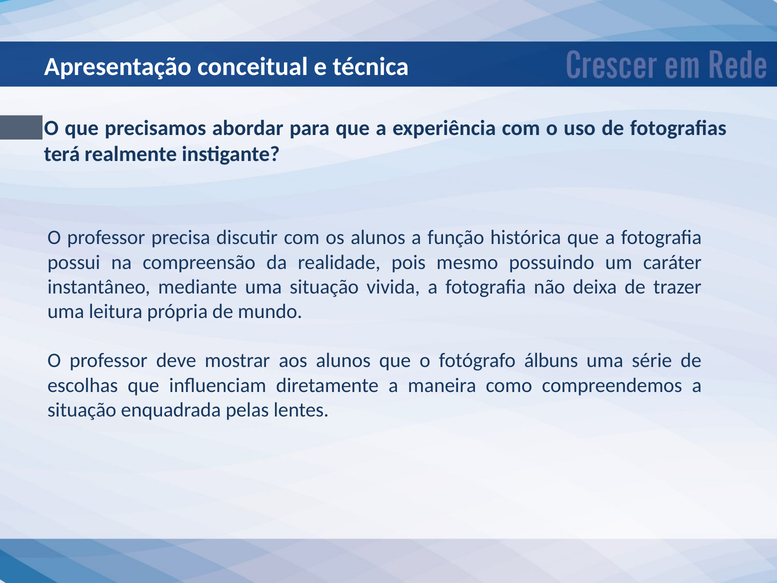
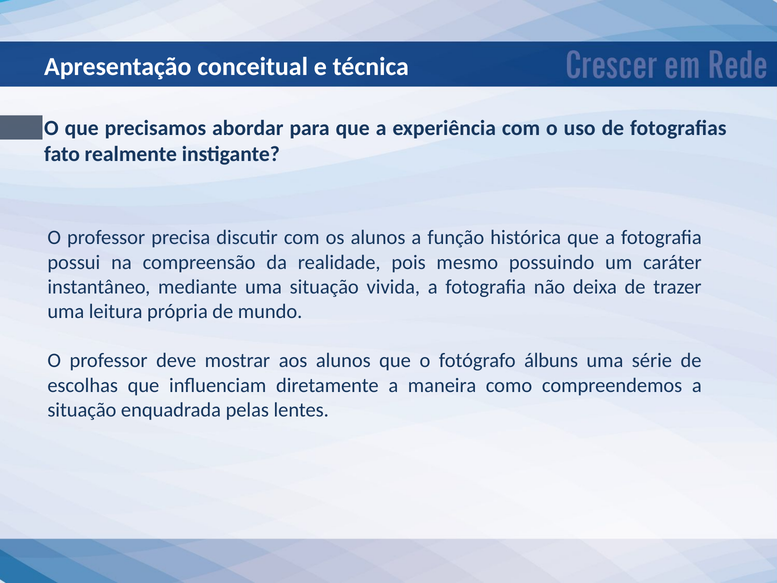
terá: terá -> fato (62, 154)
